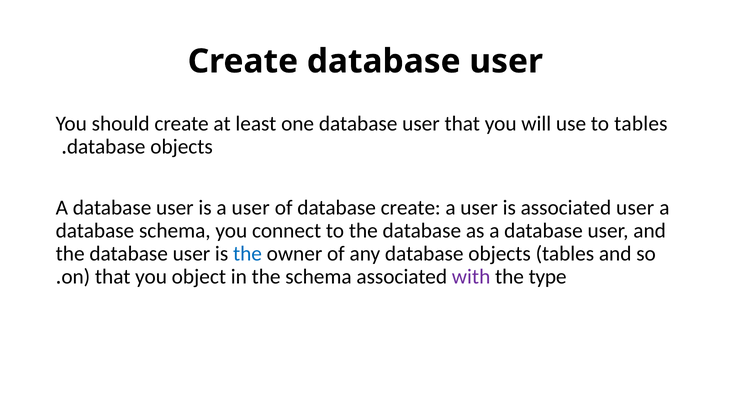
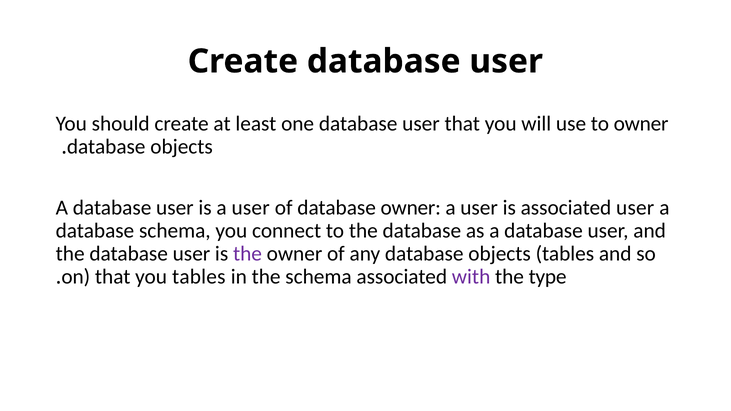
to tables: tables -> owner (641, 124)
database create: create -> owner (411, 208)
the colour: blue -> purple (247, 254)
you object: object -> tables (199, 277)
